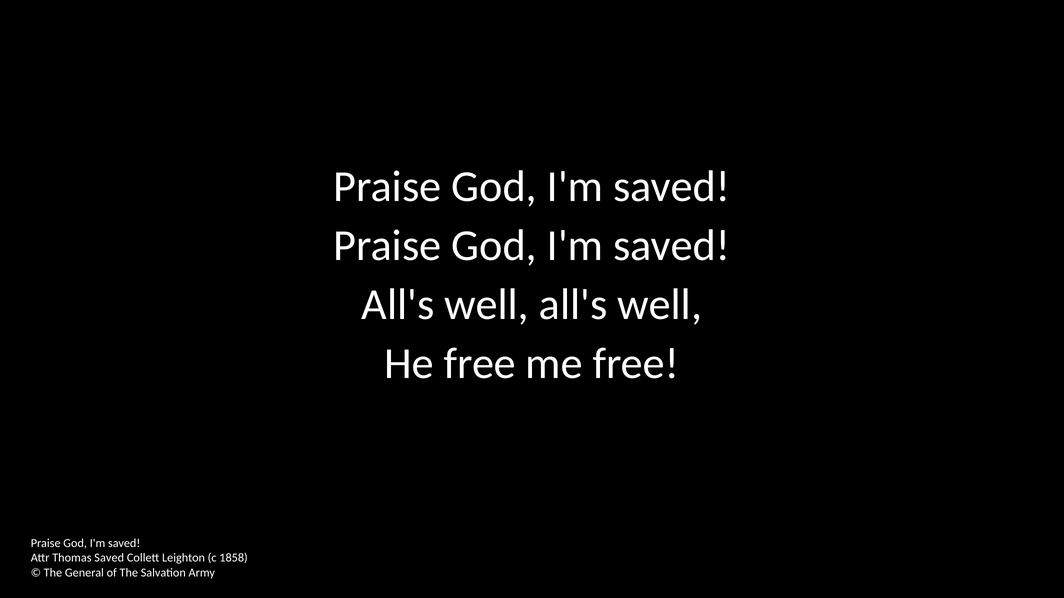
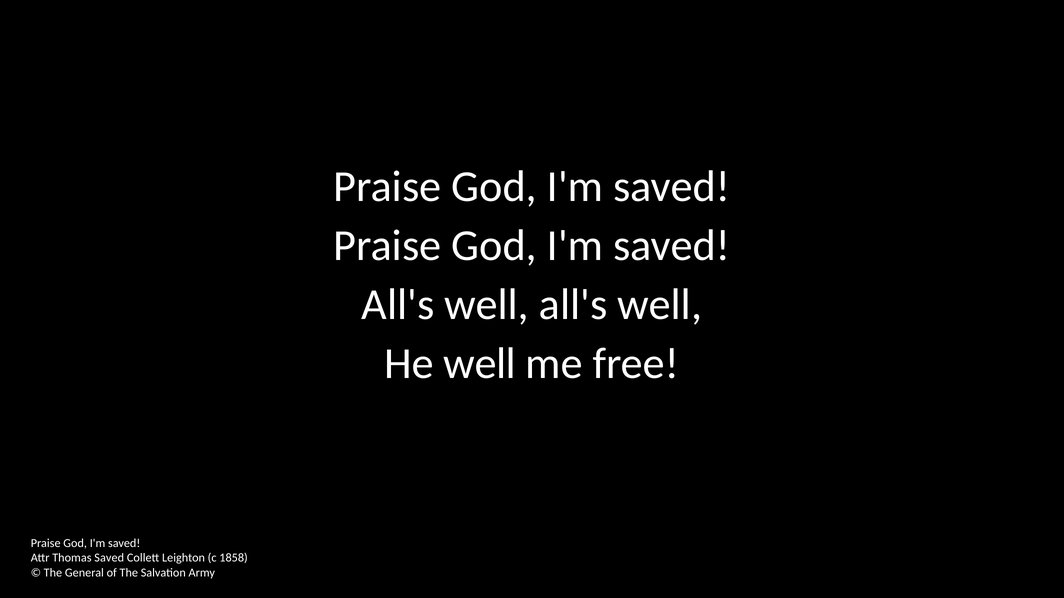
He free: free -> well (480, 364)
